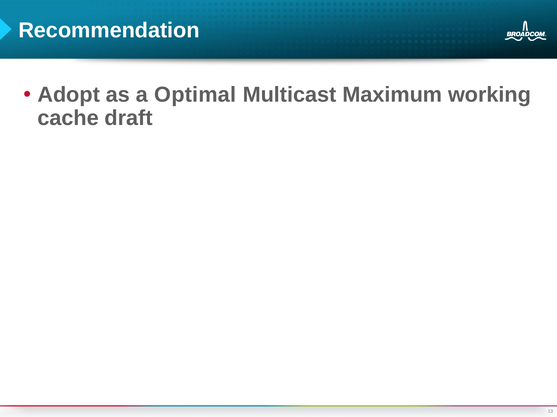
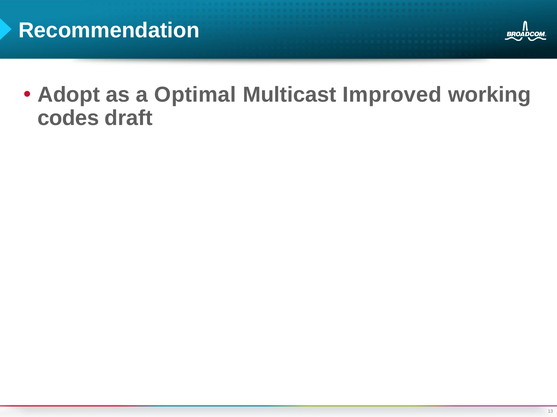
Maximum: Maximum -> Improved (392, 95)
cache: cache -> codes (68, 118)
